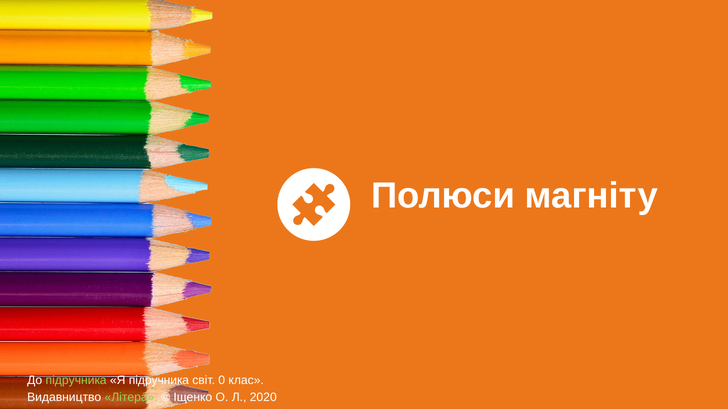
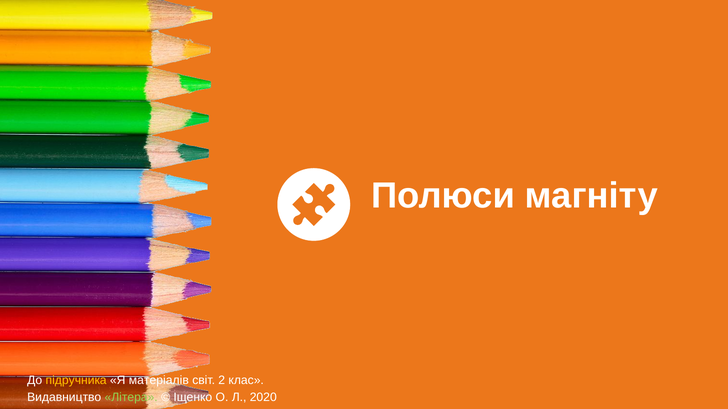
підручника colour: light green -> yellow (76, 381)
Я підручника: підручника -> матеріалів (159, 381)
0: 0 -> 2 (222, 381)
